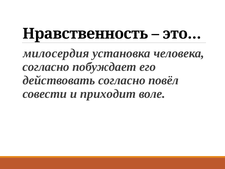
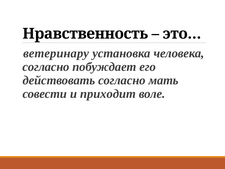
милосердия: милосердия -> ветеринару (56, 53)
повёл: повёл -> мать (164, 80)
